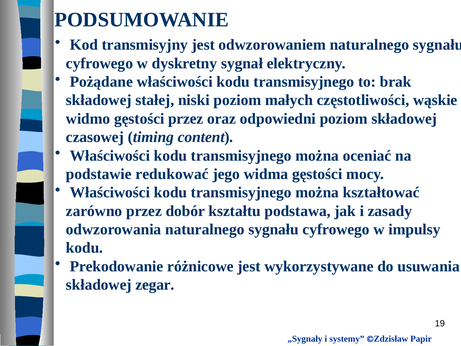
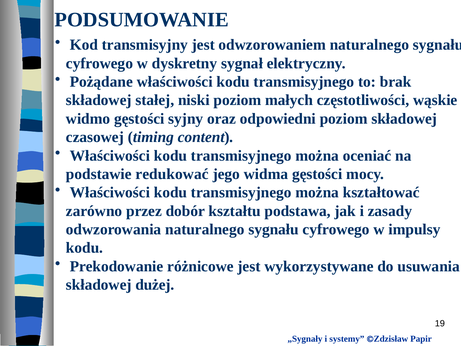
gęstości przez: przez -> syjny (186, 119)
zegar: zegar -> dużej (155, 285)
